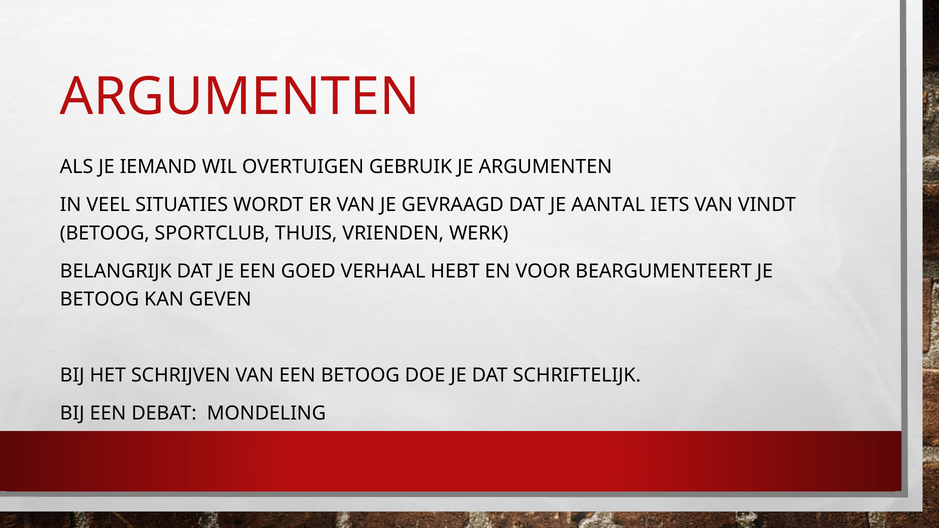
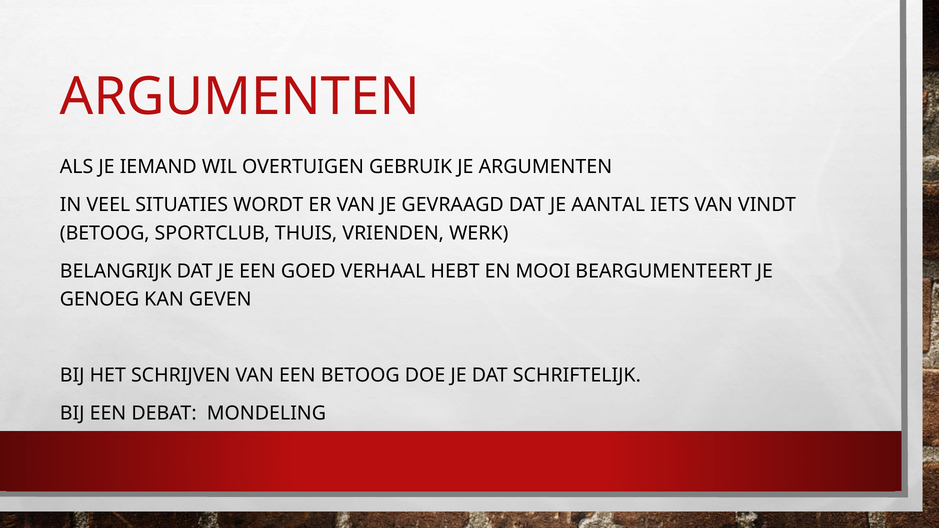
VOOR: VOOR -> MOOI (543, 271)
BETOOG: BETOOG -> GENOEG (100, 299)
